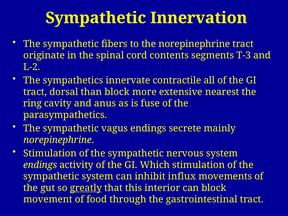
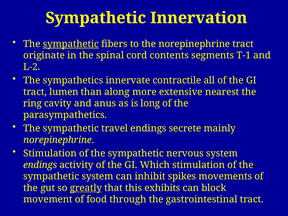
sympathetic underline: none -> present (71, 44)
T-3: T-3 -> T-1 (244, 55)
dorsal: dorsal -> lumen (64, 92)
than block: block -> along (117, 92)
fuse: fuse -> long (150, 103)
vagus: vagus -> travel (115, 128)
influx: influx -> spikes (182, 176)
interior: interior -> exhibits (162, 188)
